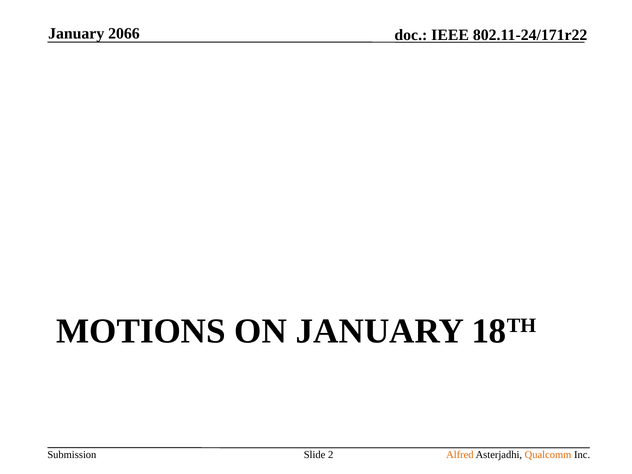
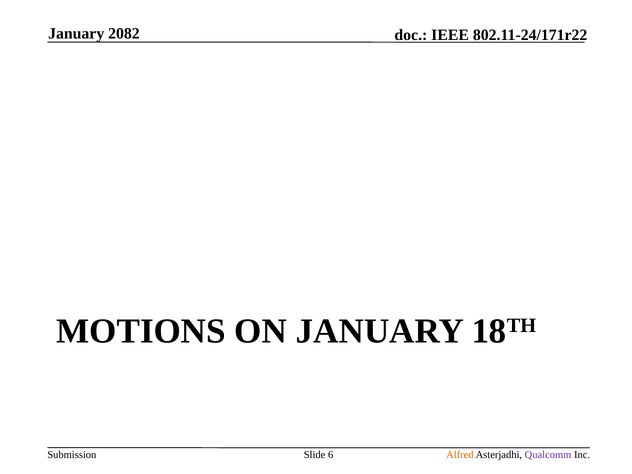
2066: 2066 -> 2082 (124, 34)
2: 2 -> 6 (331, 455)
Qualcomm colour: orange -> purple (548, 455)
